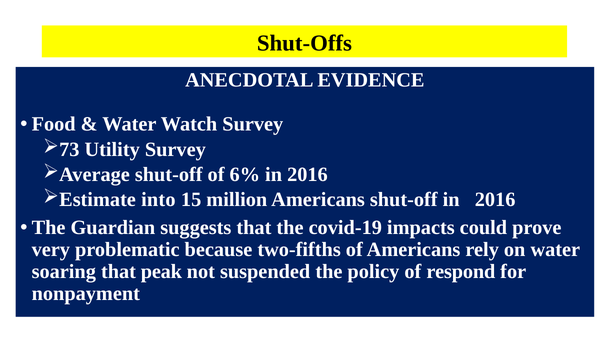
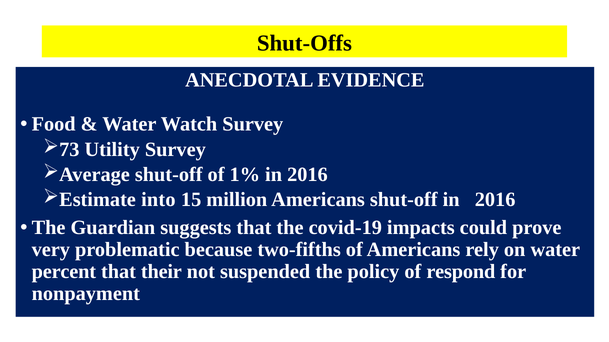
6%: 6% -> 1% (245, 175)
soaring: soaring -> percent (64, 272)
peak: peak -> their (161, 272)
